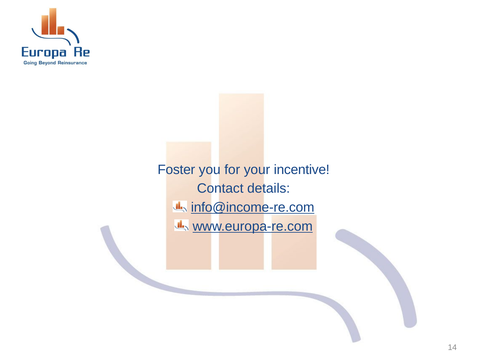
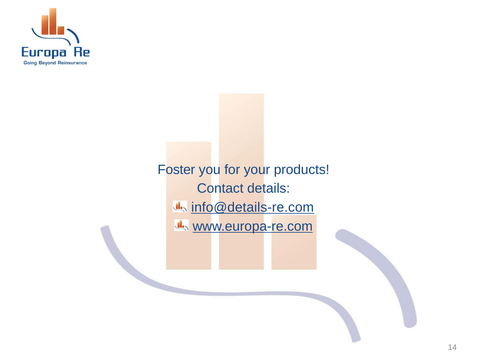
incentive: incentive -> products (302, 170)
info@income-re.com: info@income-re.com -> info@details-re.com (253, 208)
